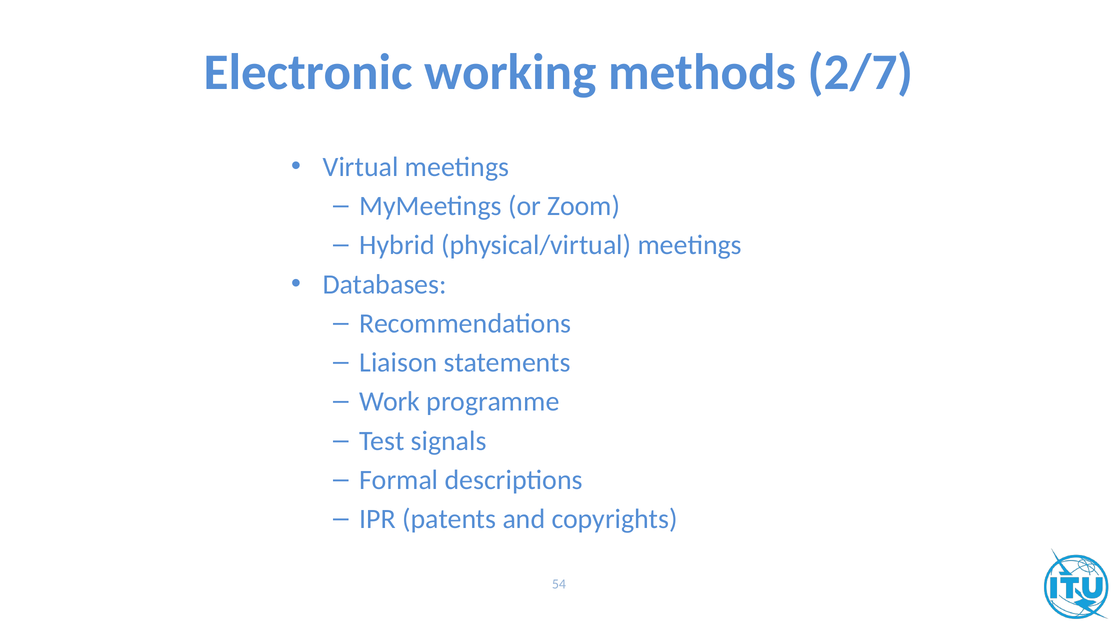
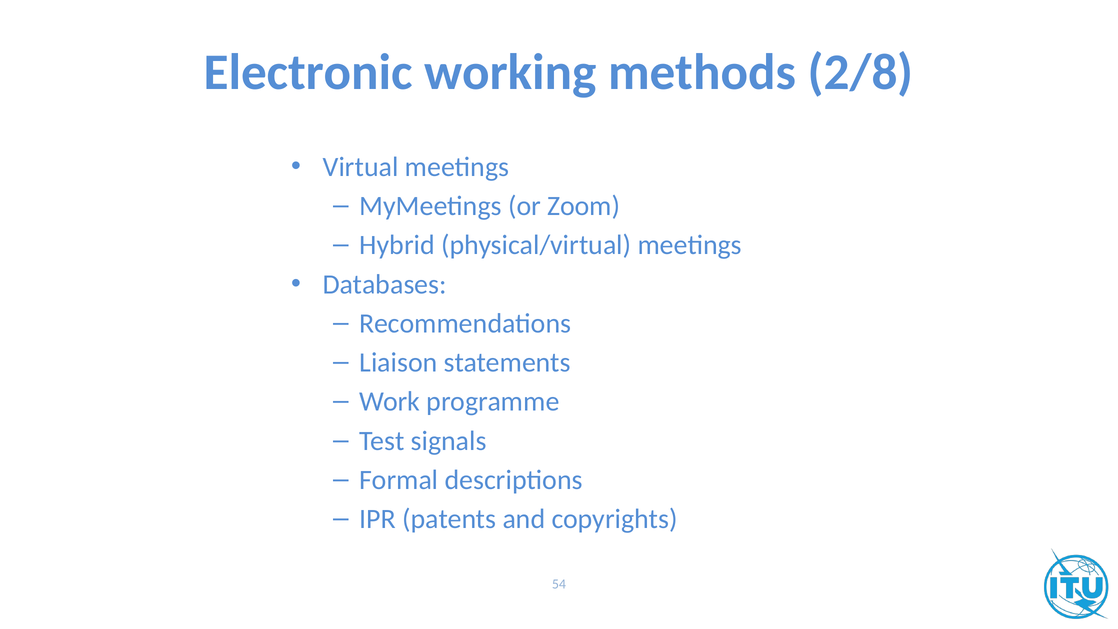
2/7: 2/7 -> 2/8 (861, 72)
